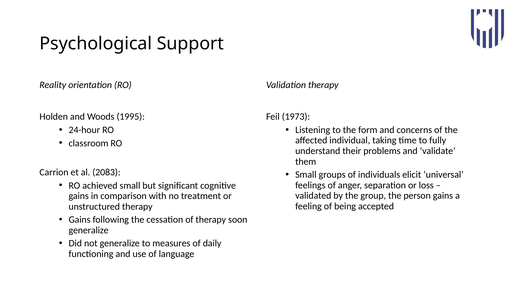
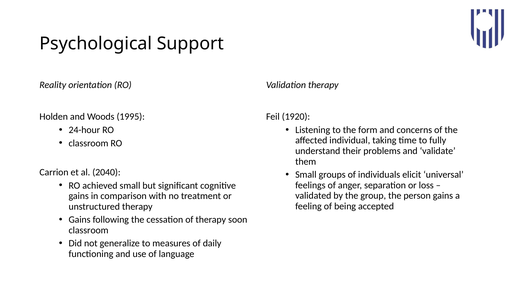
1973: 1973 -> 1920 (296, 116)
2083: 2083 -> 2040 (106, 172)
generalize: generalize -> classroom (89, 230)
